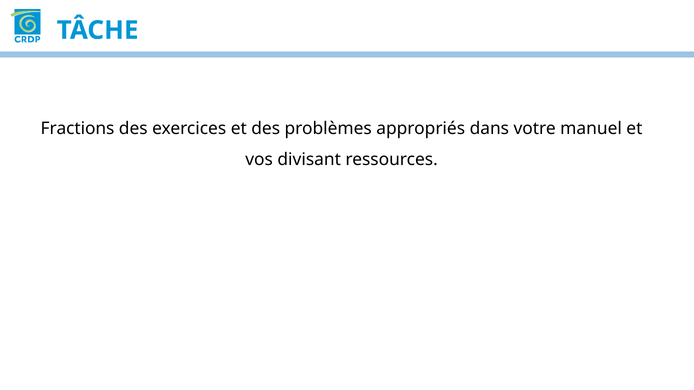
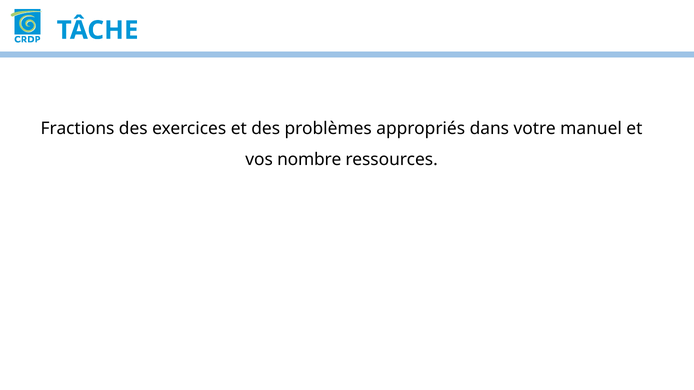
divisant: divisant -> nombre (309, 160)
